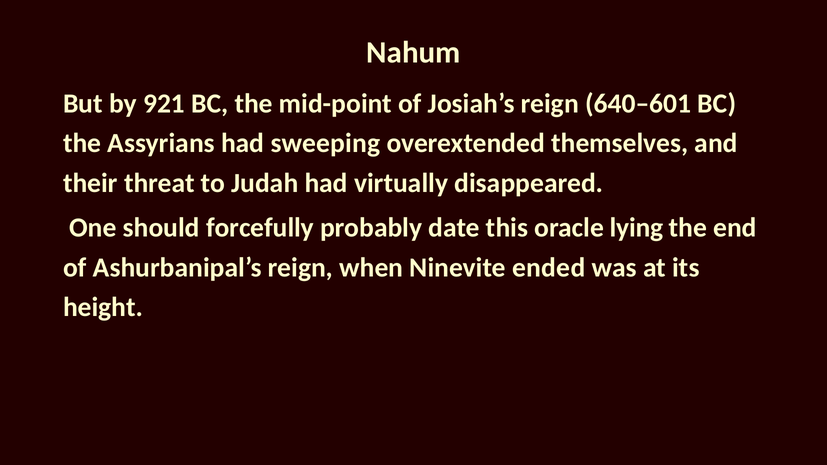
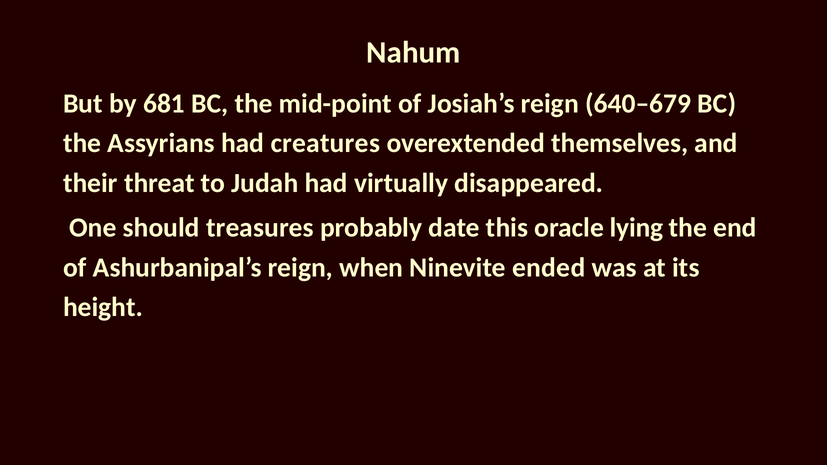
921: 921 -> 681 (164, 104)
640–601: 640–601 -> 640–679 (638, 104)
sweeping: sweeping -> creatures (325, 143)
forcefully: forcefully -> treasures (260, 228)
